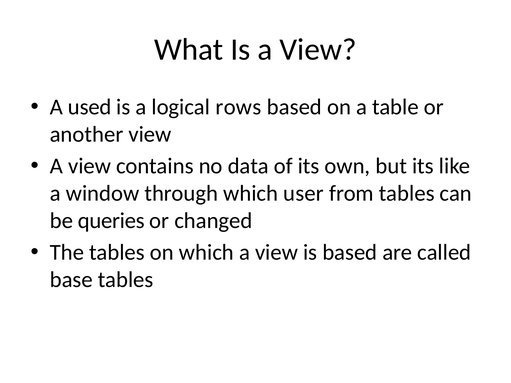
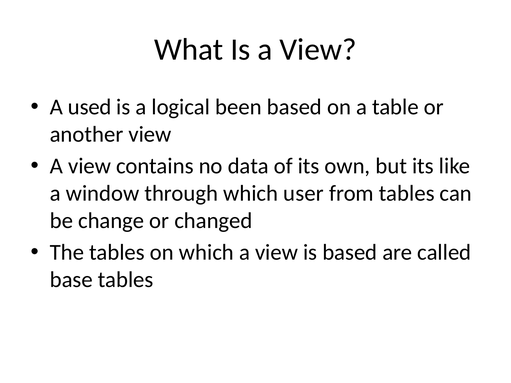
rows: rows -> been (238, 107)
queries: queries -> change (111, 221)
